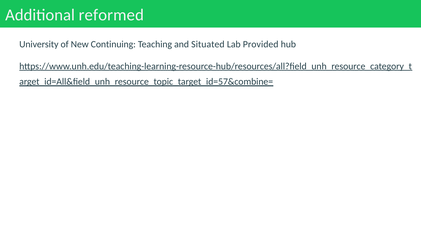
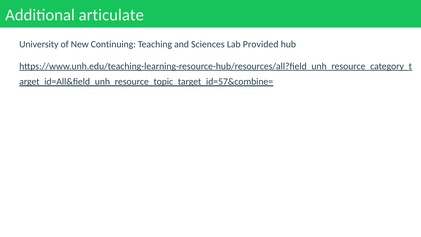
reformed: reformed -> articulate (111, 15)
Situated: Situated -> Sciences (208, 44)
